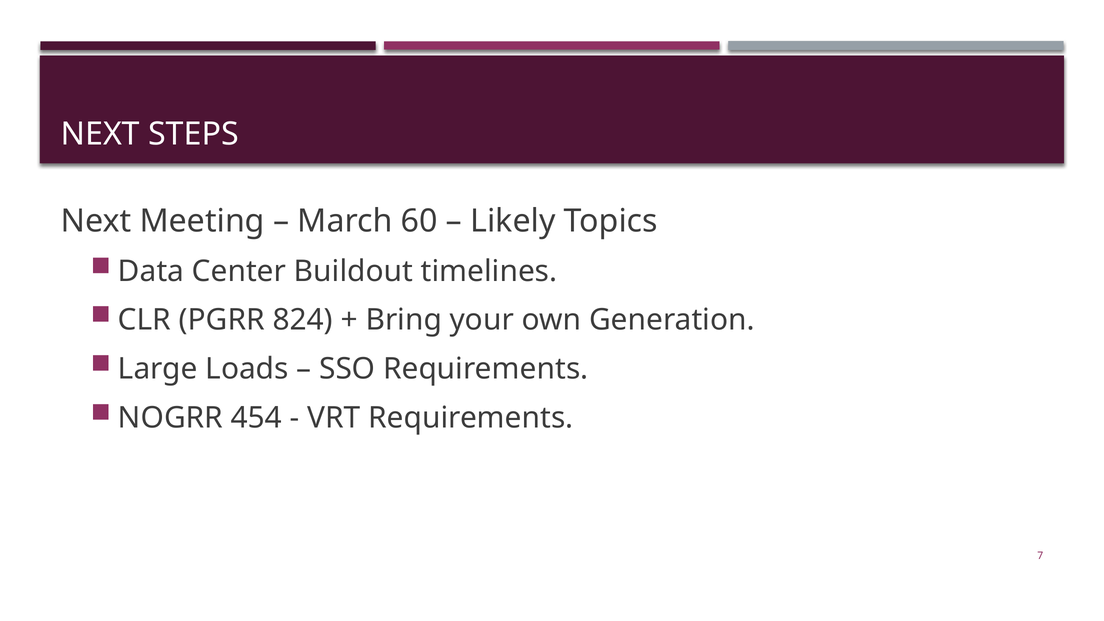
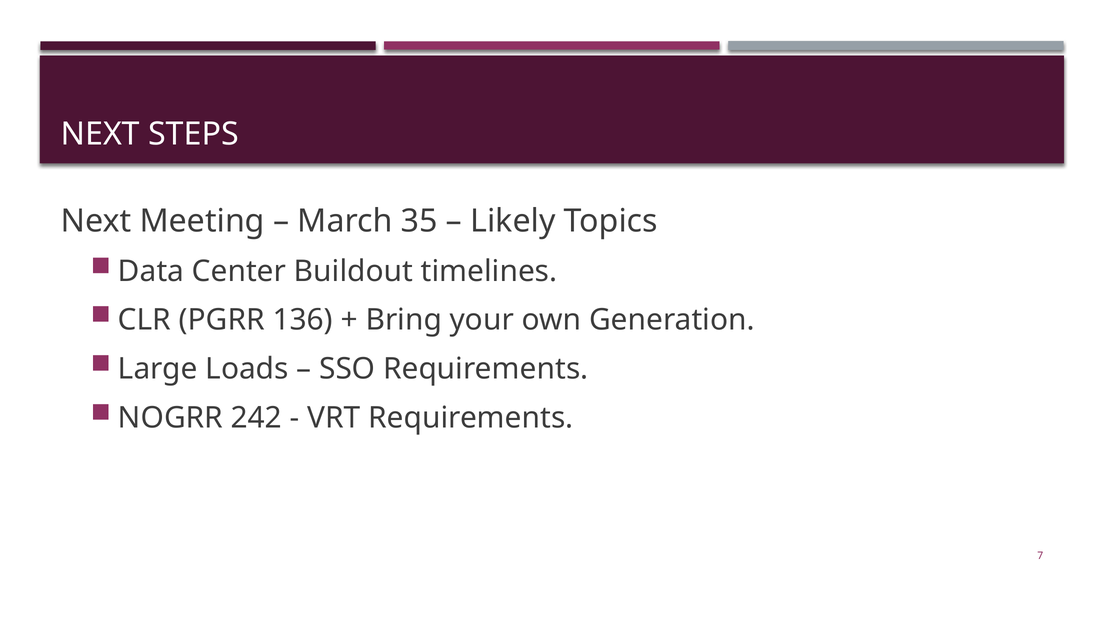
60: 60 -> 35 (419, 221)
824: 824 -> 136 (303, 320)
454: 454 -> 242 (256, 418)
